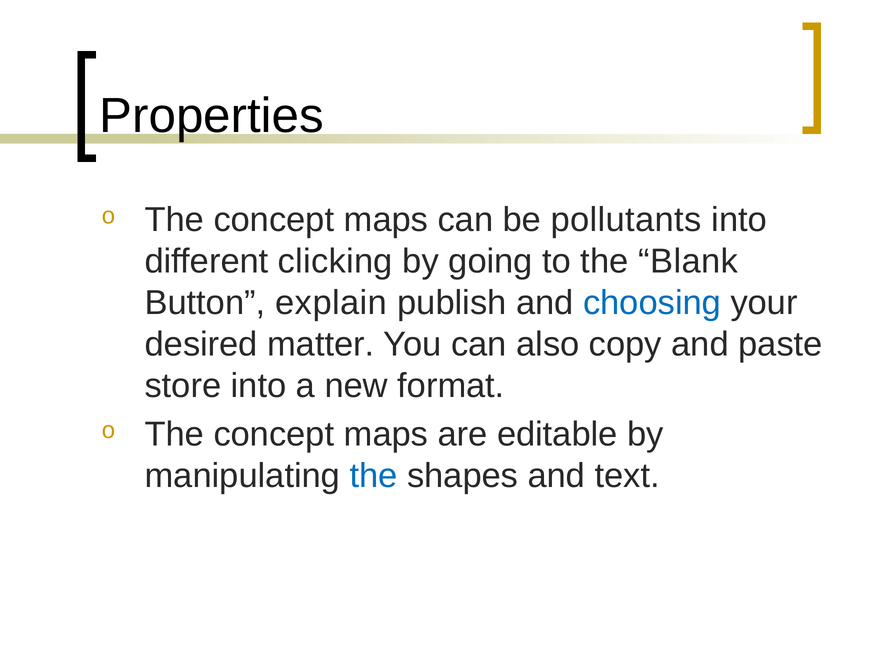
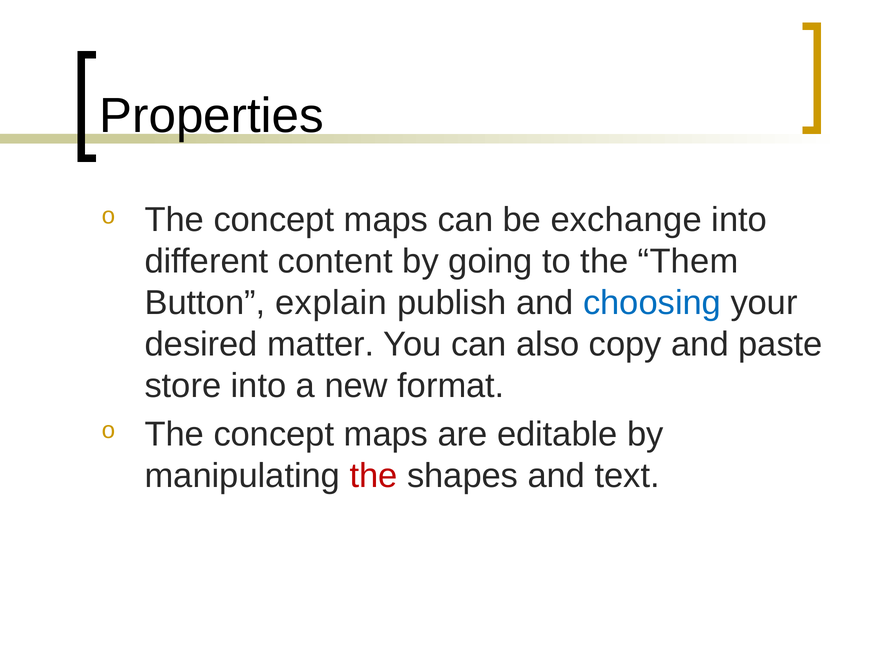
pollutants: pollutants -> exchange (626, 220)
clicking: clicking -> content (335, 261)
Blank: Blank -> Them (688, 261)
the colour: blue -> red (374, 476)
